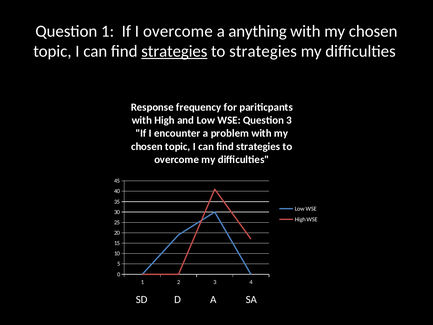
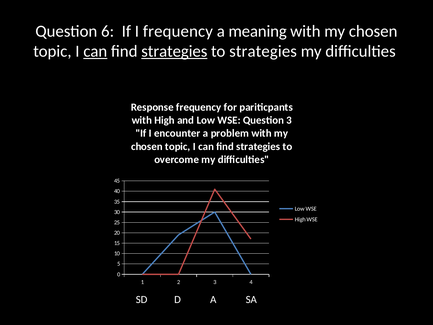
Question 1: 1 -> 6 (108, 31)
I overcome: overcome -> frequency (178, 31)
anything: anything -> meaning (258, 31)
can underline: none -> present (95, 51)
